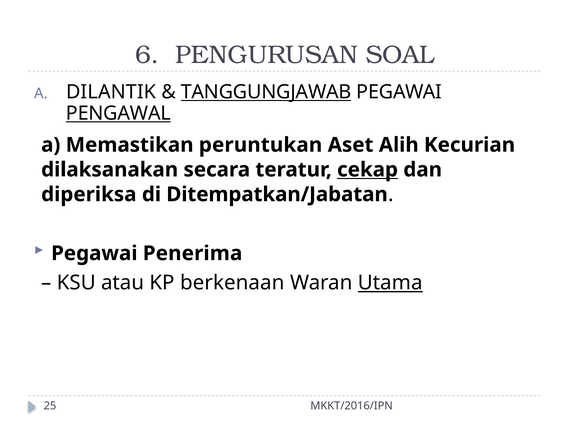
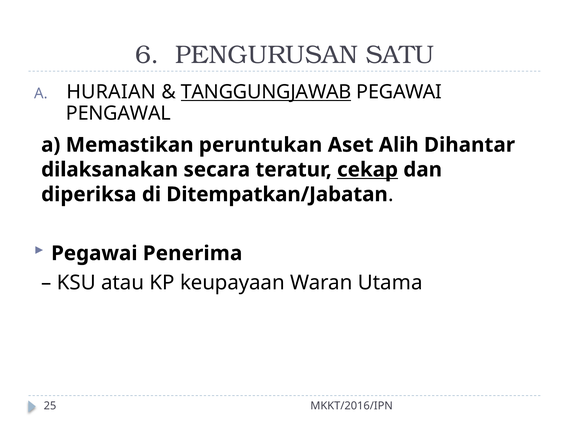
SOAL: SOAL -> SATU (400, 55)
DILANTIK: DILANTIK -> HURAIAN (111, 92)
PENGAWAL underline: present -> none (118, 113)
Kecurian: Kecurian -> Dihantar (470, 145)
berkenaan: berkenaan -> keupayaan (232, 283)
Utama underline: present -> none (390, 283)
